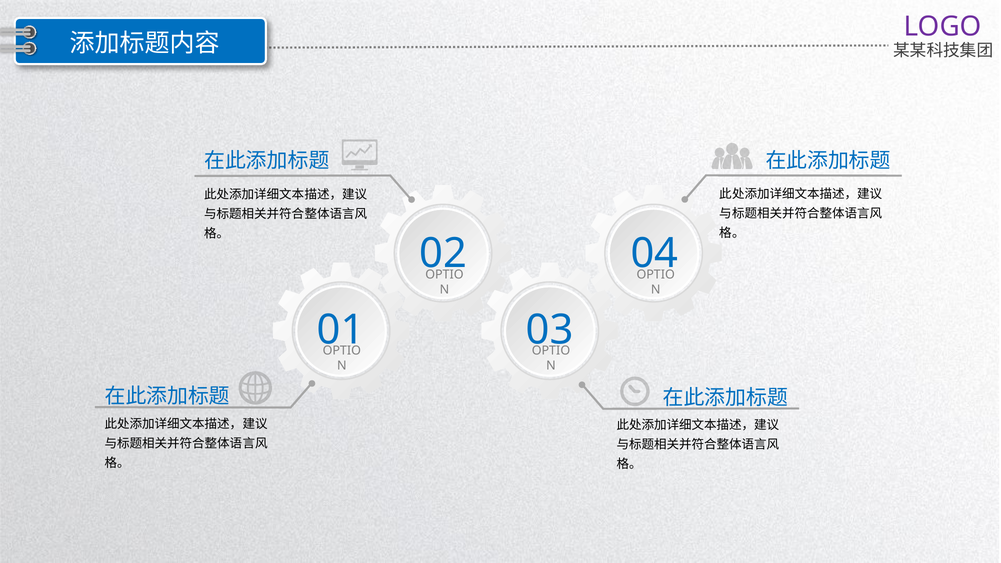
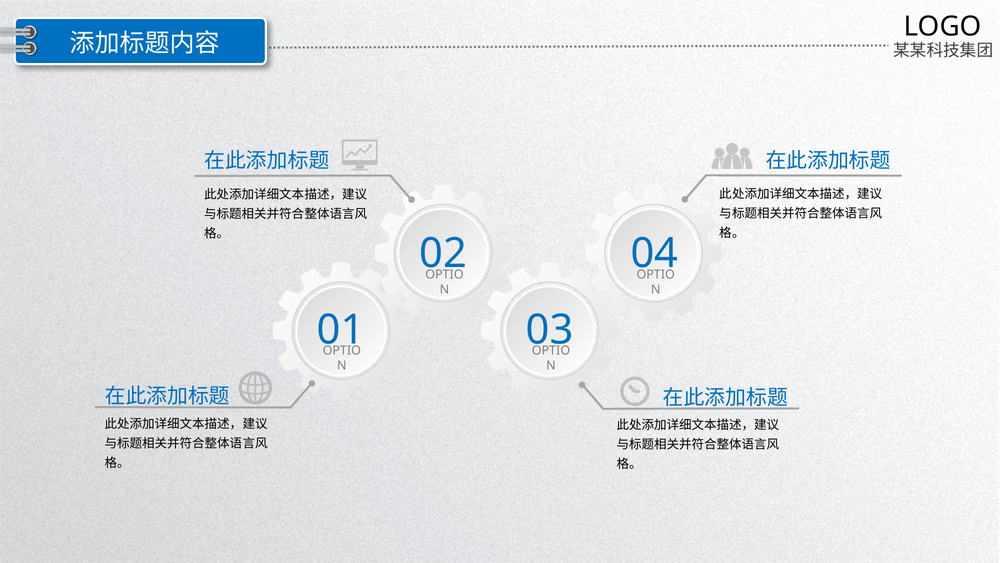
LOGO colour: purple -> black (942, 27)
